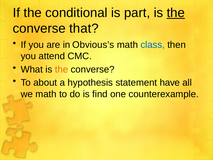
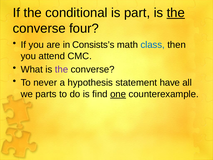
that: that -> four (84, 28)
Obvious’s: Obvious’s -> Consists’s (93, 45)
the colour: orange -> purple (62, 69)
about: about -> never (45, 83)
we math: math -> parts (46, 94)
one underline: none -> present (118, 94)
